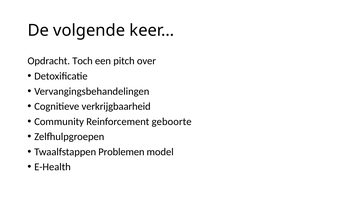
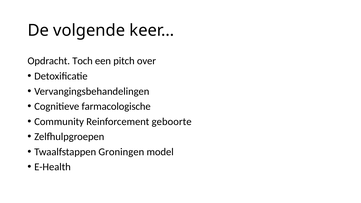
verkrijgbaarheid: verkrijgbaarheid -> farmacologische (116, 106)
Problemen: Problemen -> Groningen (121, 152)
